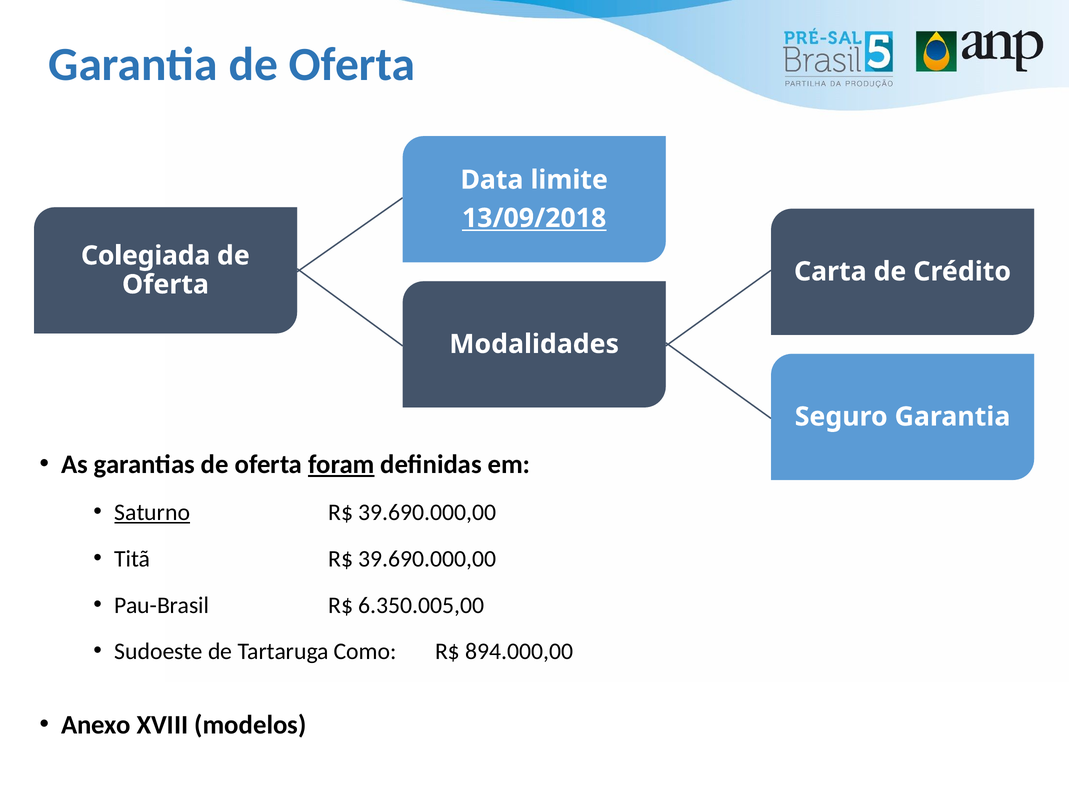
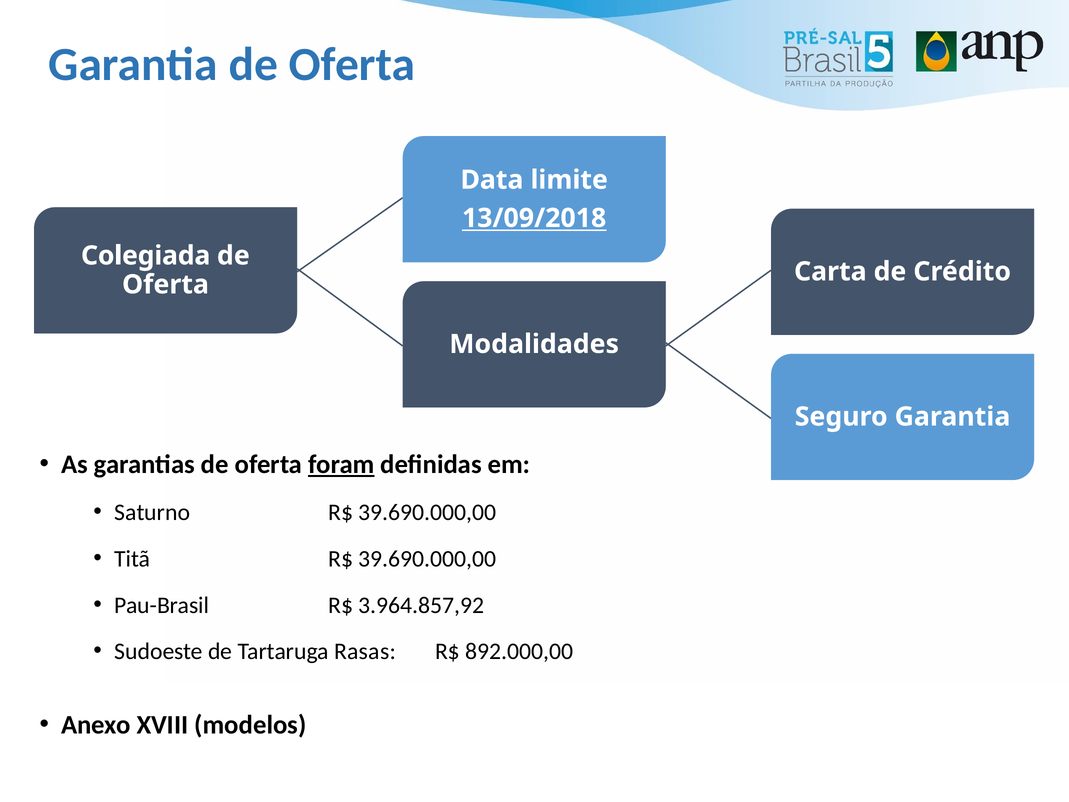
Saturno underline: present -> none (152, 512)
6.350.005,00: 6.350.005,00 -> 3.964.857,92 (421, 605)
Como: Como -> Rasas (365, 651)
894.000,00: 894.000,00 -> 892.000,00 (519, 651)
